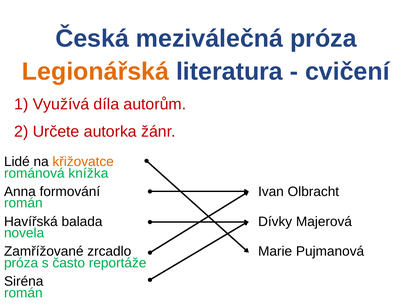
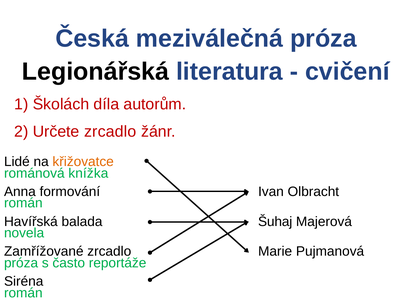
Legionářská colour: orange -> black (96, 72)
Využívá: Využívá -> Školách (61, 105)
Určete autorka: autorka -> zrcadlo (110, 132)
Dívky: Dívky -> Šuhaj (275, 222)
